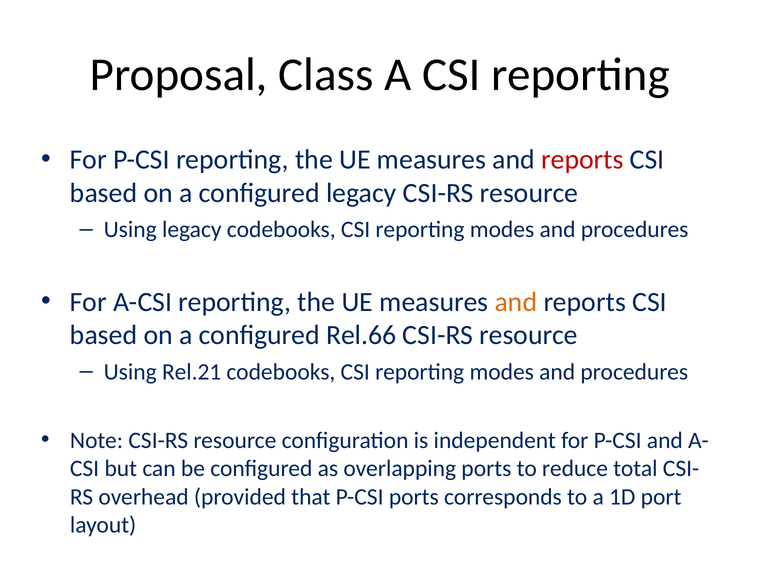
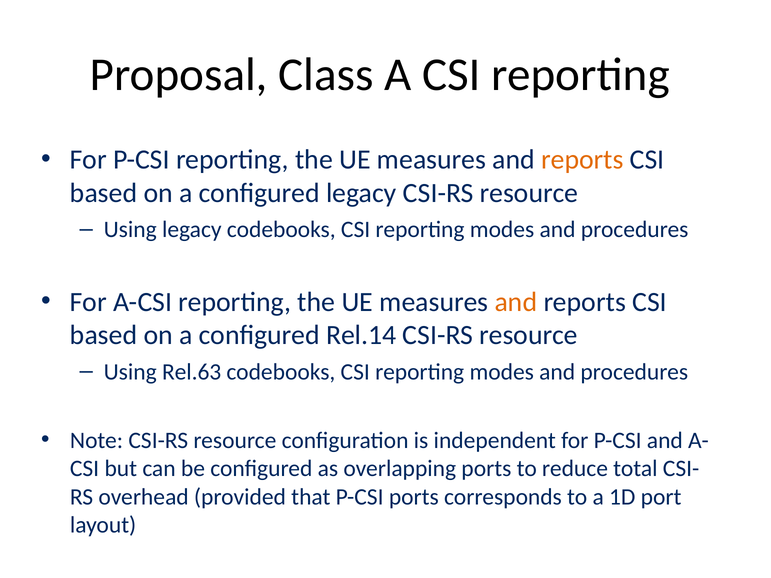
reports colour: red -> orange (582, 160)
Rel.66: Rel.66 -> Rel.14 (361, 335)
Rel.21: Rel.21 -> Rel.63 (192, 372)
